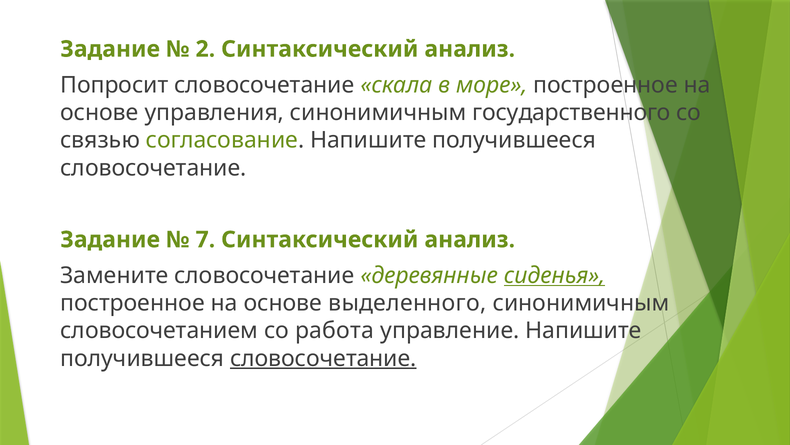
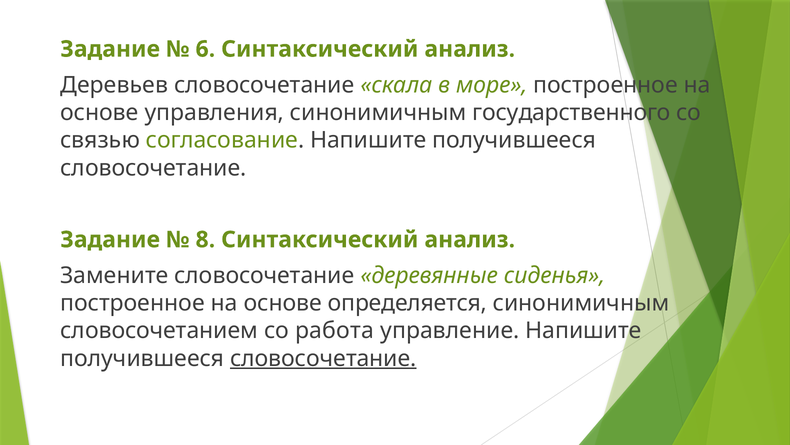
2: 2 -> 6 (205, 49)
Попросит: Попросит -> Деревьев (114, 85)
7: 7 -> 8 (205, 239)
сиденья underline: present -> none (554, 275)
выделенного: выделенного -> определяется (407, 303)
